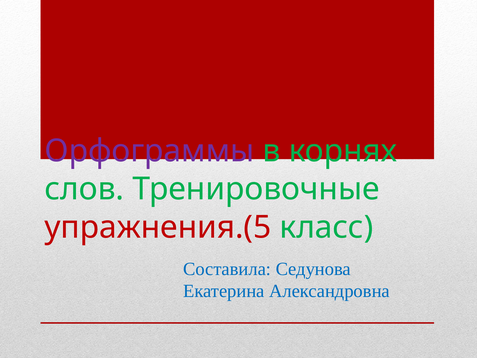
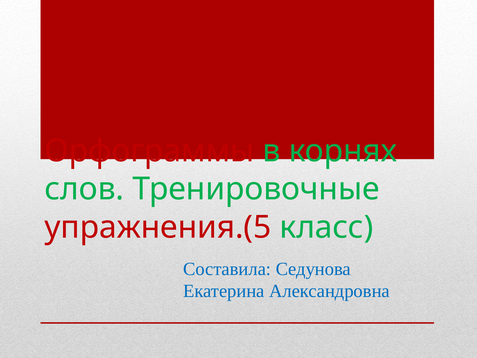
Орфограммы colour: purple -> red (149, 151)
